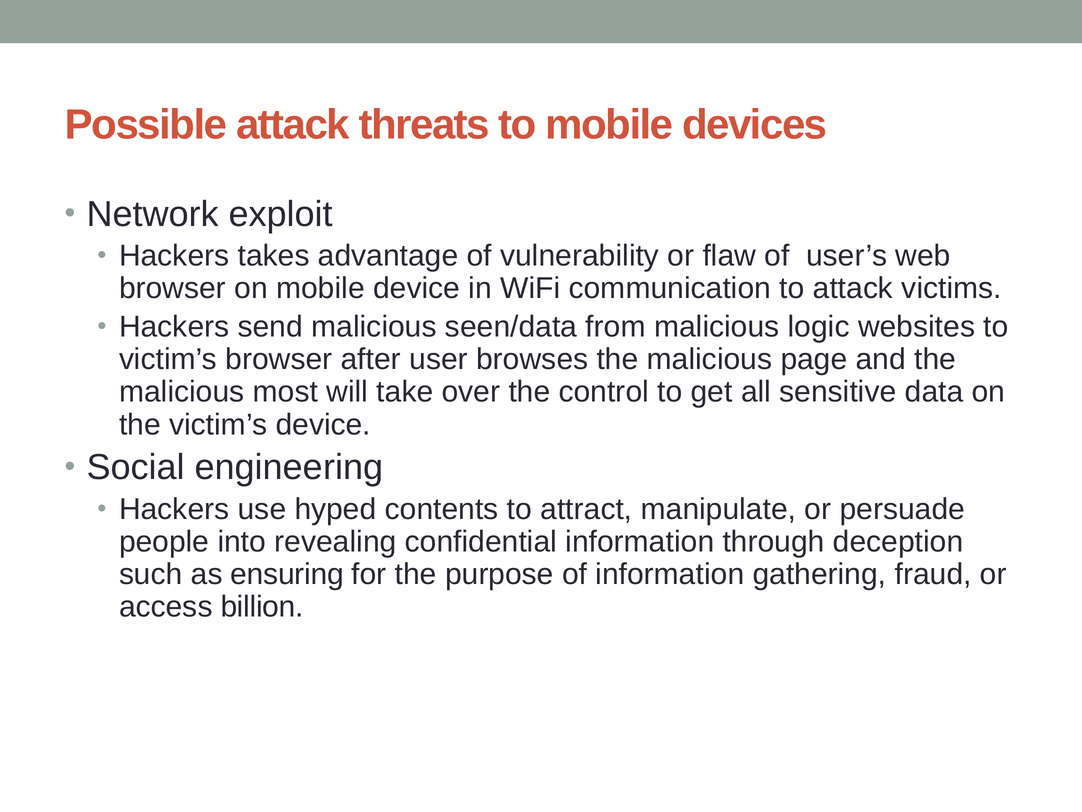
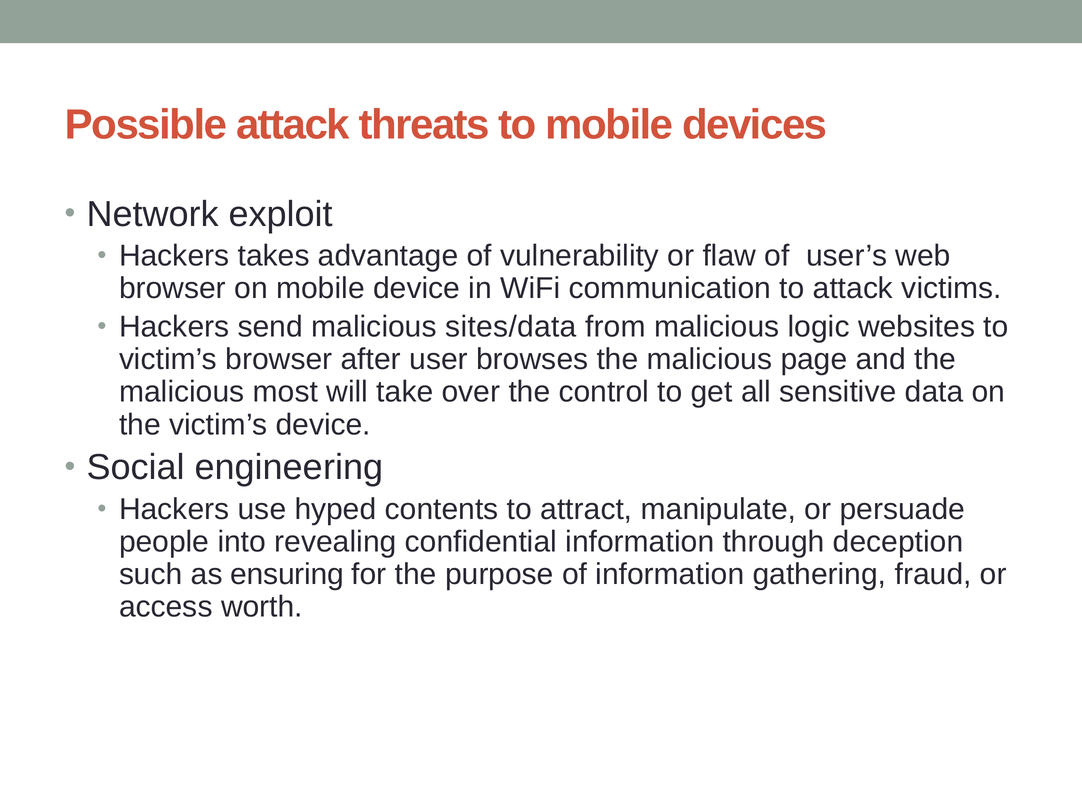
seen/data: seen/data -> sites/data (511, 327)
billion: billion -> worth (262, 606)
